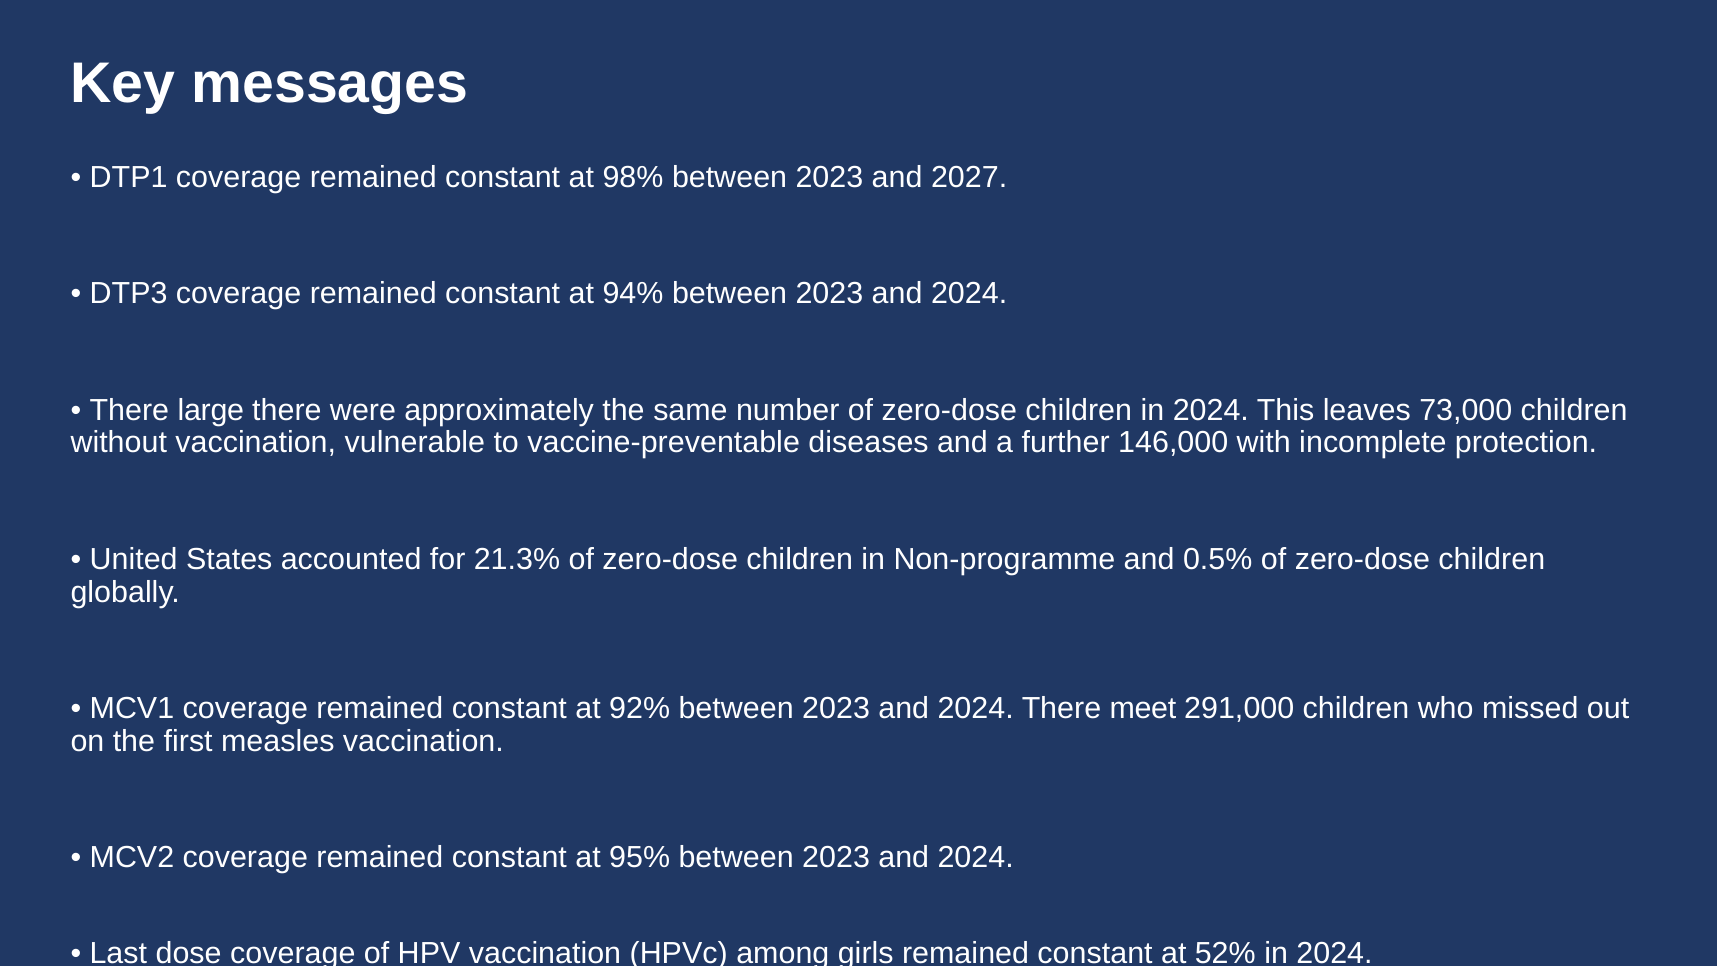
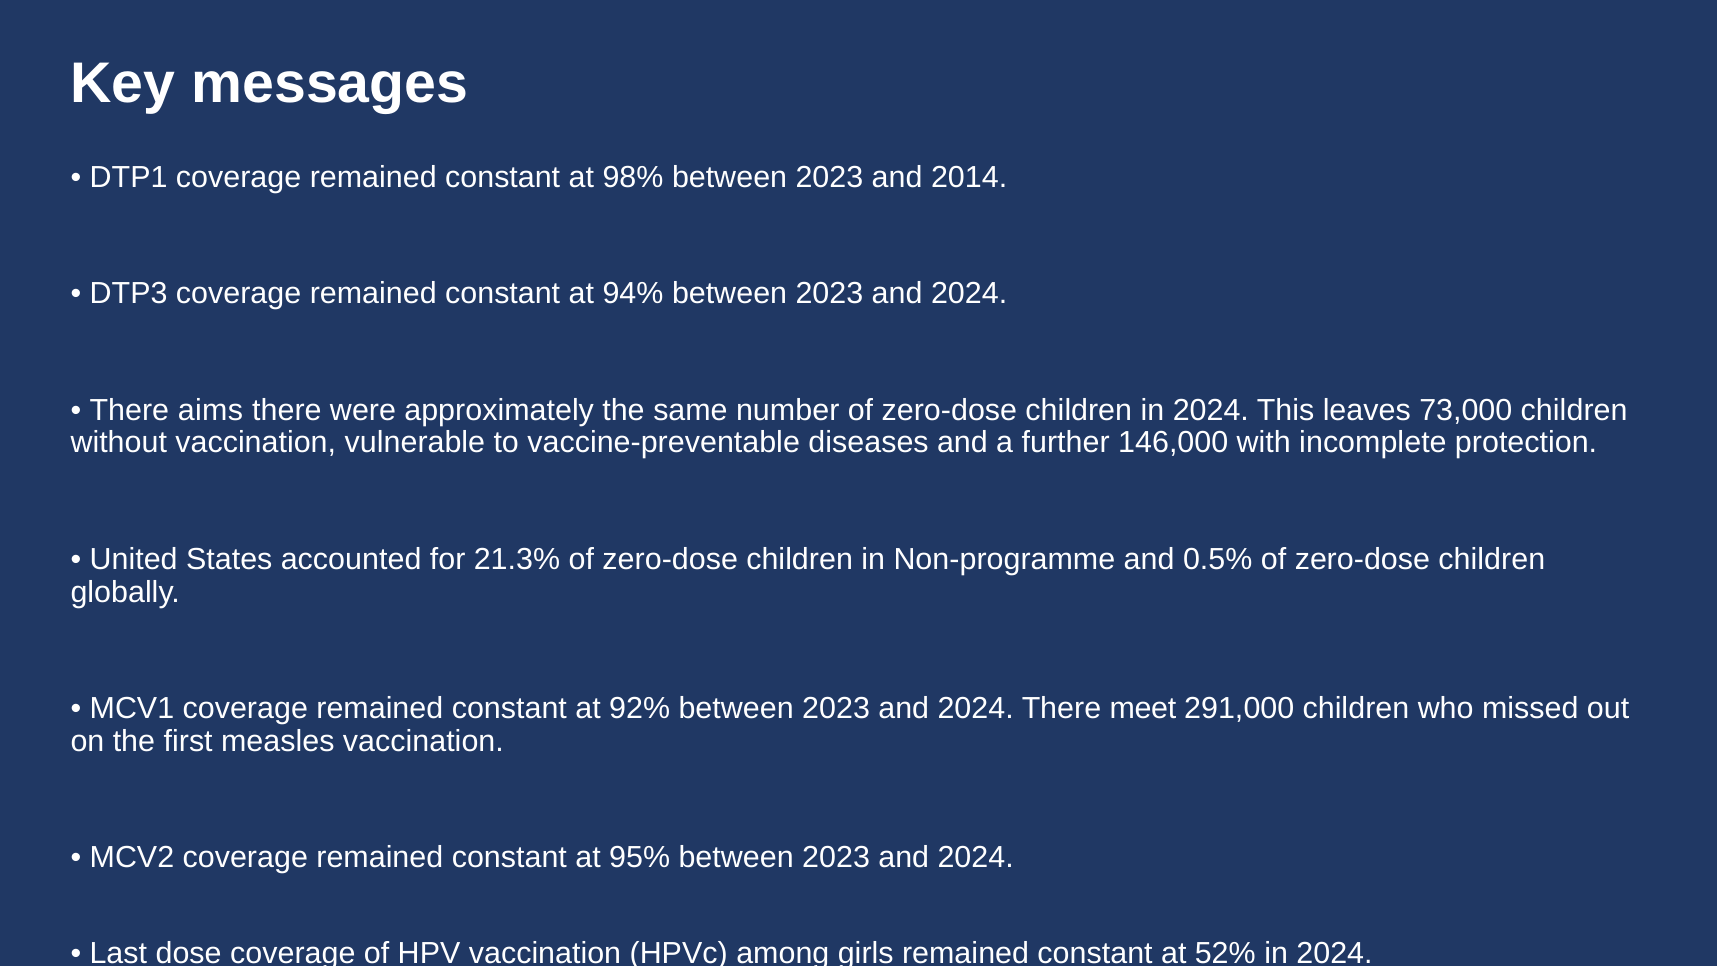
2027: 2027 -> 2014 (969, 177)
large: large -> aims (211, 410)
